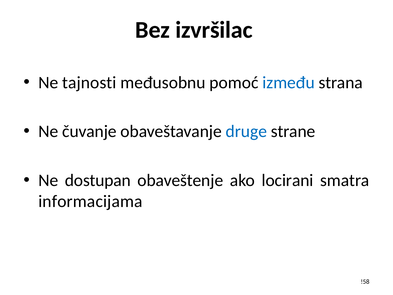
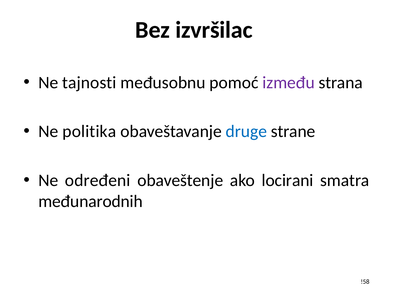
između colour: blue -> purple (289, 82)
čuvanje: čuvanje -> politika (89, 131)
dostupan: dostupan -> određeni (98, 180)
informacijama: informacijama -> međunarodnih (91, 201)
